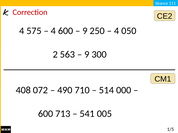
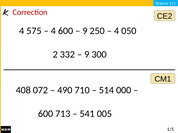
563: 563 -> 332 (67, 55)
